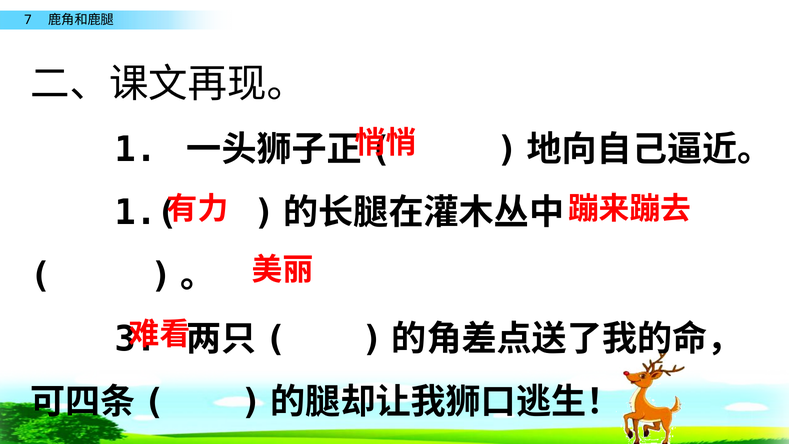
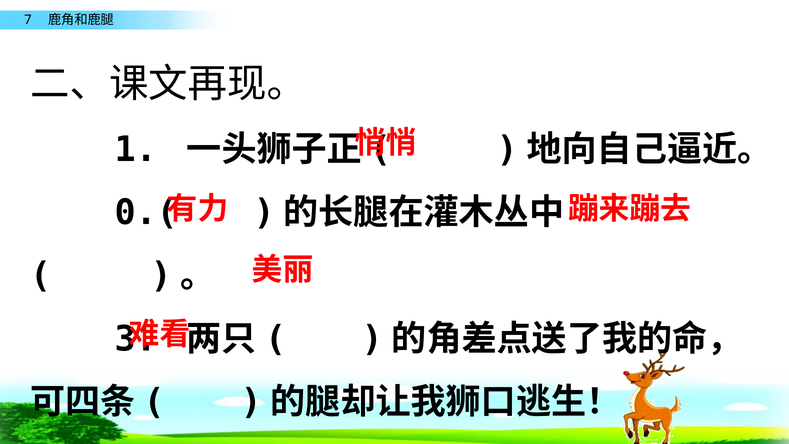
1.(: 1.( -> 0.( (146, 213)
